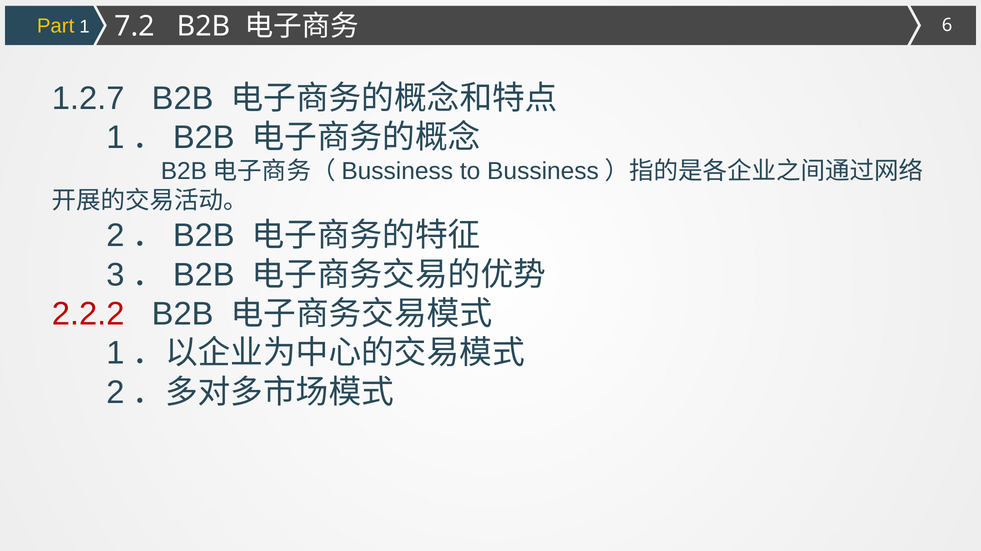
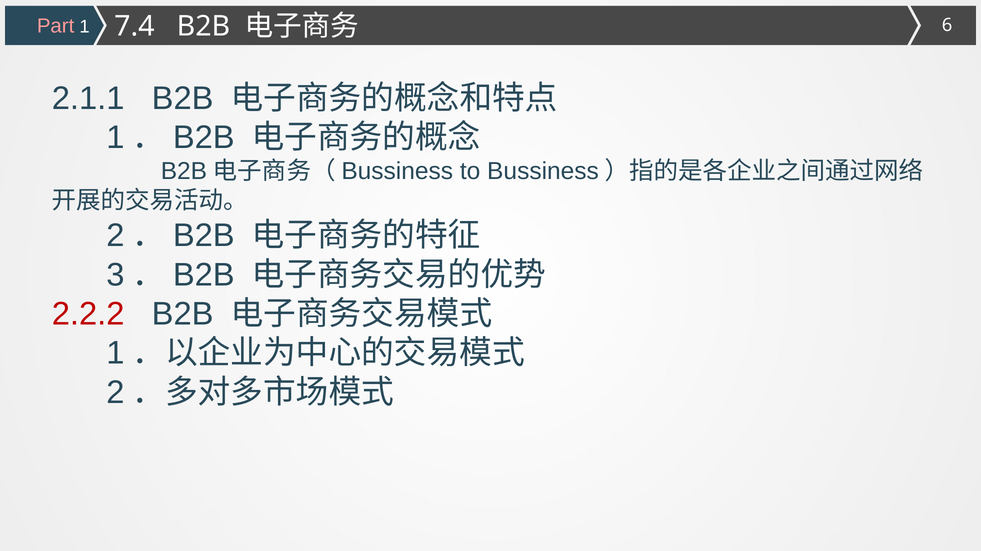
Part colour: yellow -> pink (56, 26)
7.2: 7.2 -> 7.4 (134, 26)
1.2.7: 1.2.7 -> 2.1.1 (88, 99)
